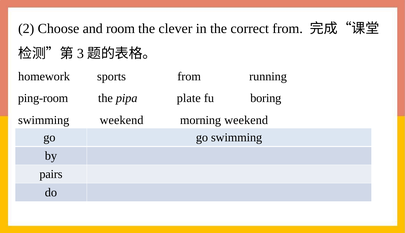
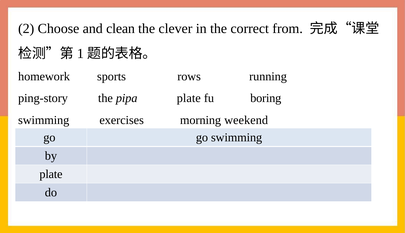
room: room -> clean (121, 29)
3: 3 -> 1 (80, 54)
sports from: from -> rows (189, 77)
ping-room: ping-room -> ping-story (43, 98)
swimming weekend: weekend -> exercises (122, 120)
pairs: pairs -> plate (51, 174)
